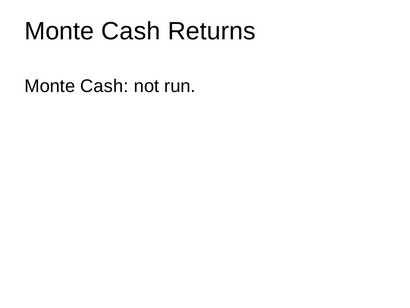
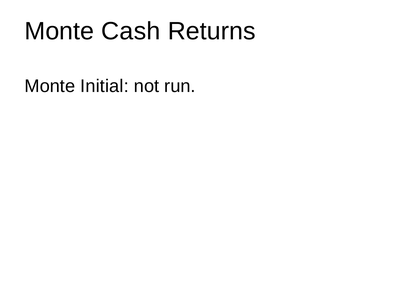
Cash: Cash -> Initial (104, 86)
